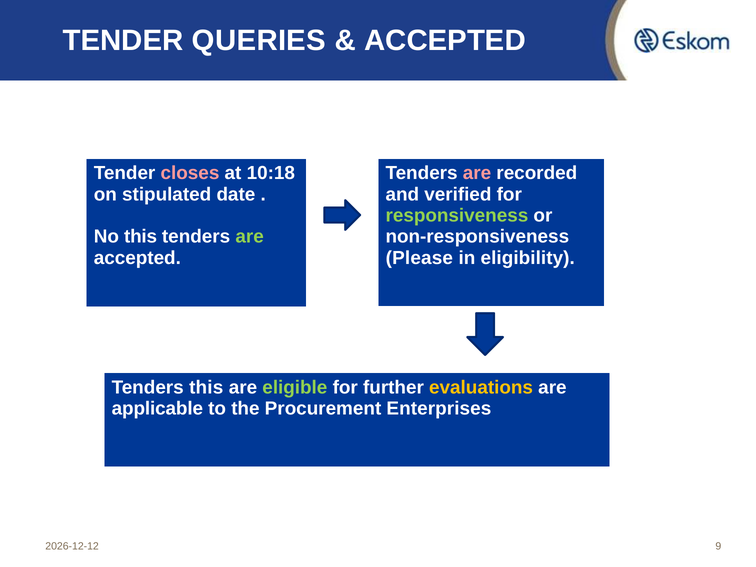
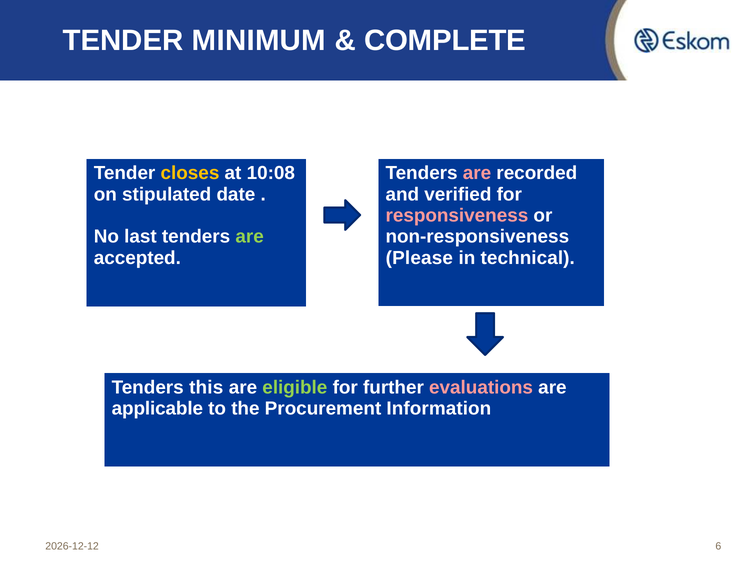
QUERIES: QUERIES -> MINIMUM (259, 41)
ACCEPTED: ACCEPTED -> COMPLETE (445, 41)
closes colour: pink -> yellow (190, 173)
10:18: 10:18 -> 10:08 (271, 173)
responsiveness colour: light green -> pink (457, 216)
No this: this -> last (140, 237)
eligibility: eligibility -> technical (528, 258)
evaluations colour: yellow -> pink (481, 387)
Enterprises: Enterprises -> Information (439, 409)
9: 9 -> 6 (718, 546)
